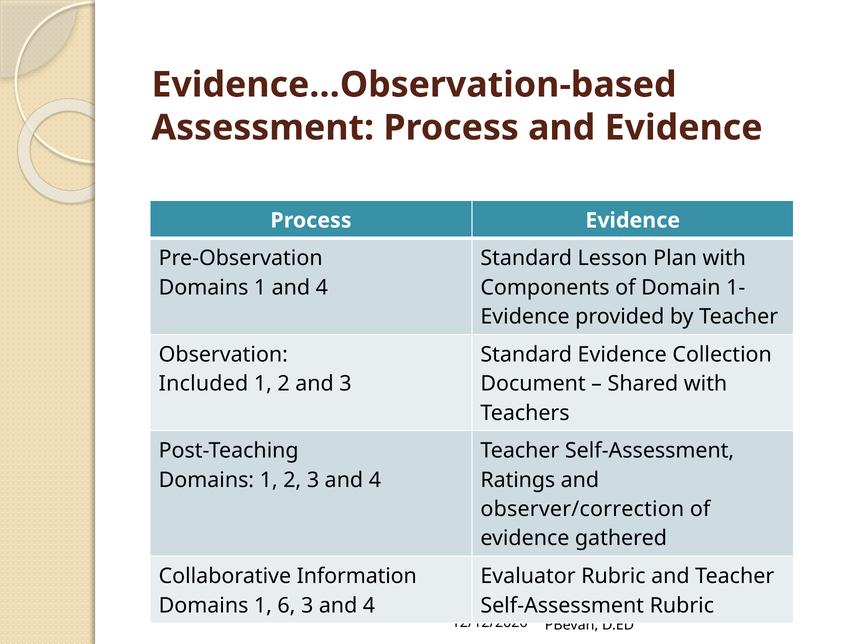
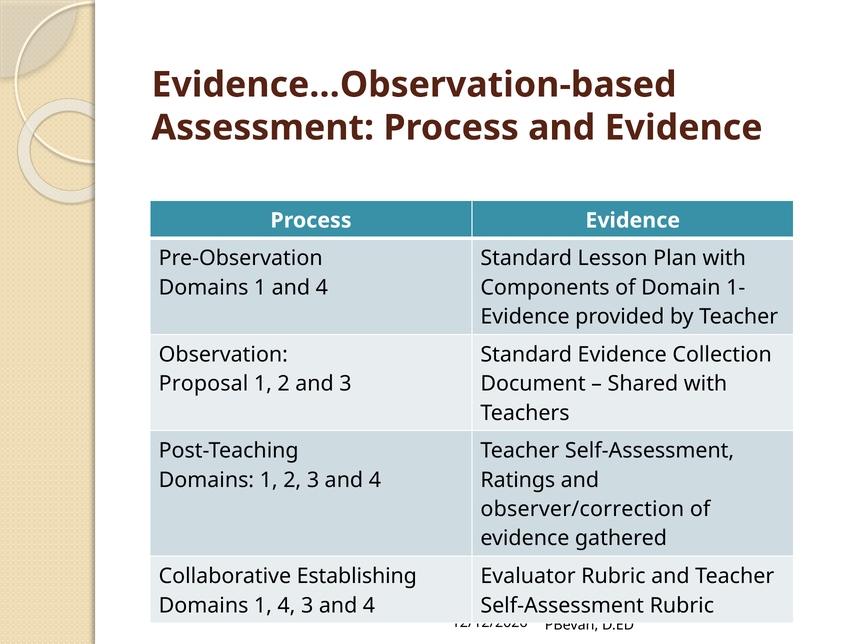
Included: Included -> Proposal (204, 383)
Information: Information -> Establishing (357, 576)
1 6: 6 -> 4 (286, 605)
